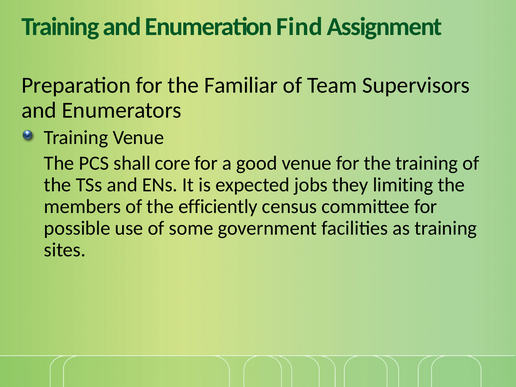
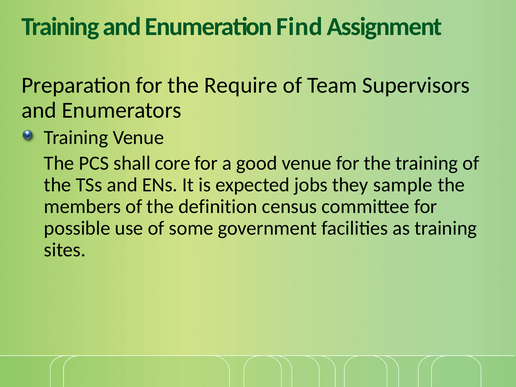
Familiar: Familiar -> Require (241, 85)
limiting: limiting -> sample (403, 185)
efficiently: efficiently -> definition (218, 206)
